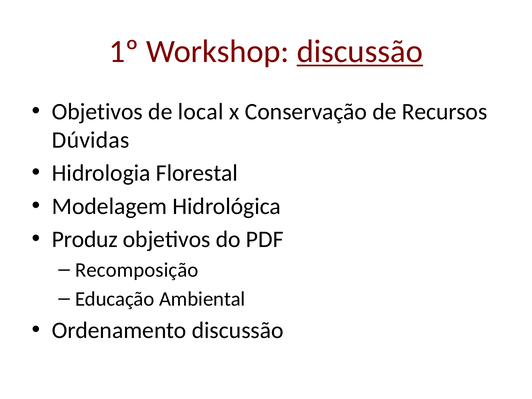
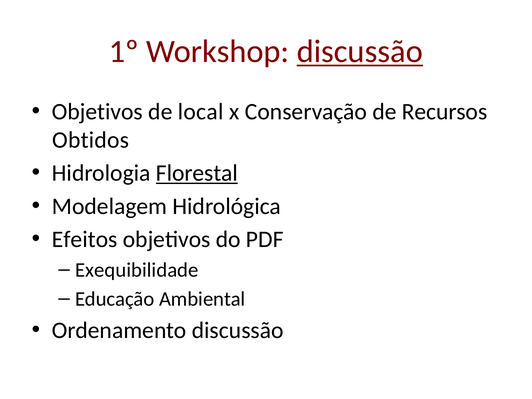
Dúvidas: Dúvidas -> Obtidos (91, 140)
Florestal underline: none -> present (197, 173)
Produz: Produz -> Efeitos (85, 239)
Recomposição: Recomposição -> Exequibilidade (137, 270)
